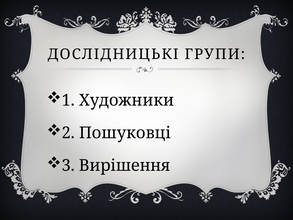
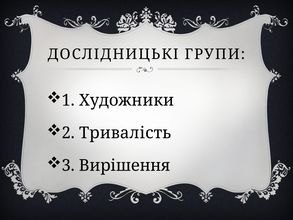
Пошуковці: Пошуковці -> Тривалість (125, 133)
